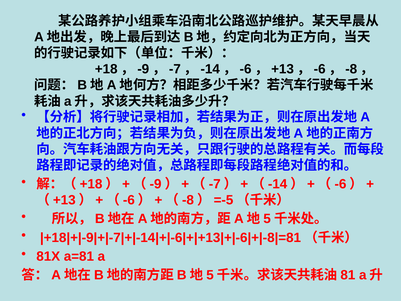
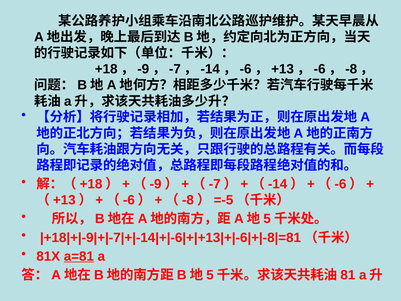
a=81 underline: none -> present (79, 256)
